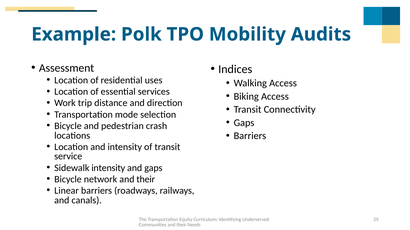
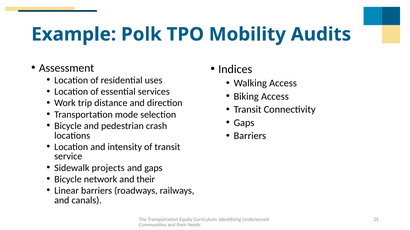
Sidewalk intensity: intensity -> projects (108, 168)
